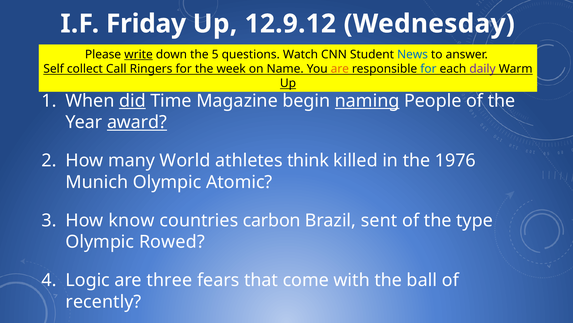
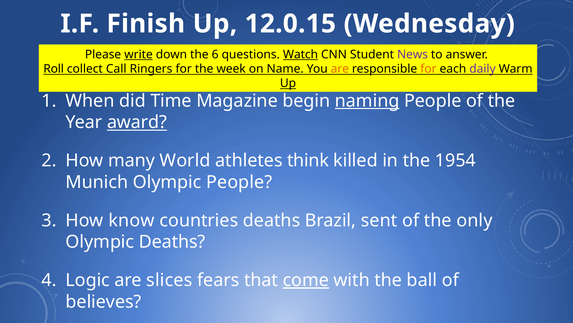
Friday: Friday -> Finish (146, 24)
12.9.12: 12.9.12 -> 12.0.15 (290, 24)
5: 5 -> 6 (215, 55)
Watch underline: none -> present (301, 55)
News colour: blue -> purple (413, 55)
Self: Self -> Roll (54, 69)
for colour: blue -> orange (428, 69)
did underline: present -> none (132, 101)
1976: 1976 -> 1954 (455, 160)
Olympic Atomic: Atomic -> People (239, 182)
countries carbon: carbon -> deaths (272, 220)
type: type -> only (474, 220)
Olympic Rowed: Rowed -> Deaths (172, 241)
three: three -> slices (169, 280)
come underline: none -> present (306, 280)
recently: recently -> believes (104, 301)
